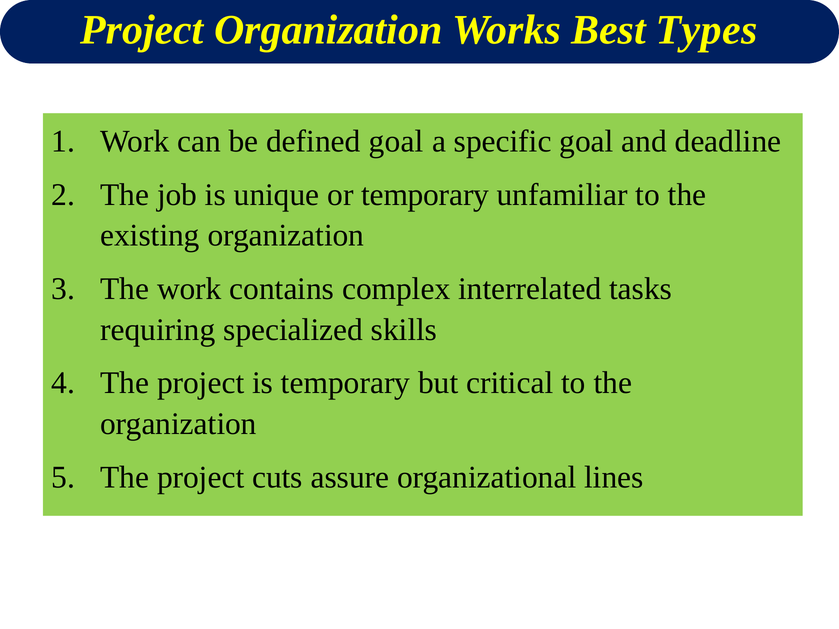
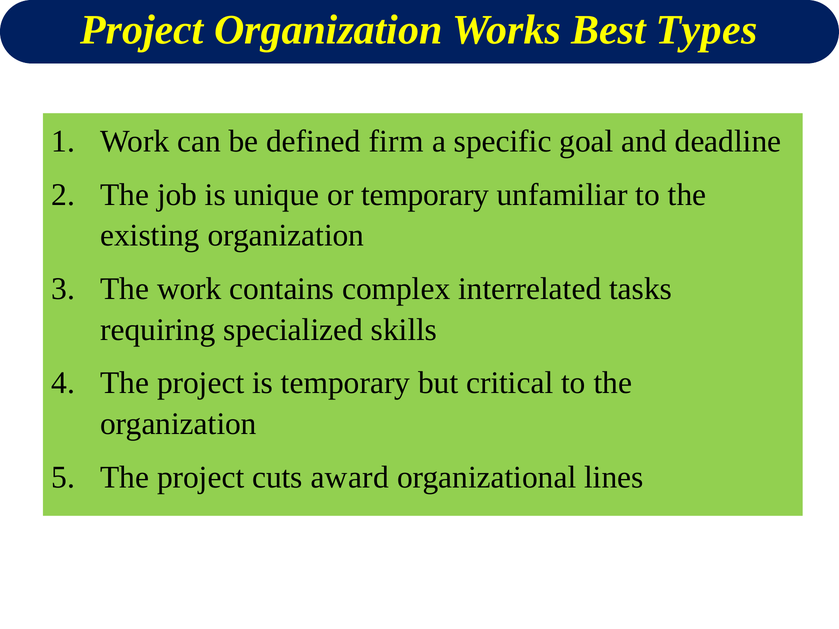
defined goal: goal -> firm (396, 142)
assure: assure -> award (350, 477)
